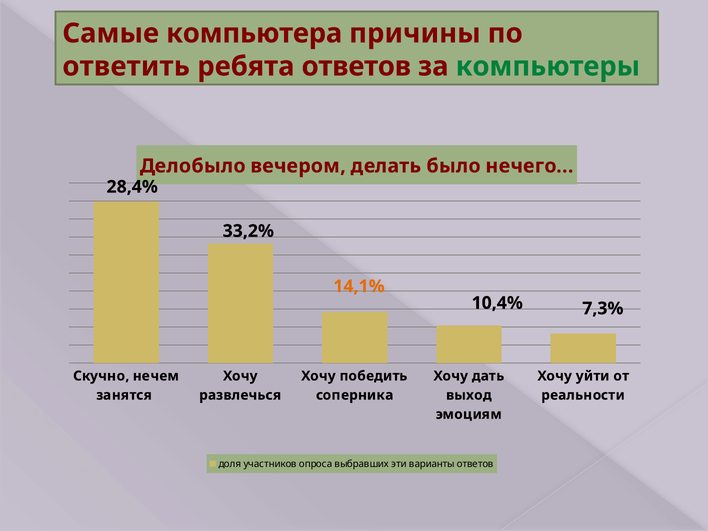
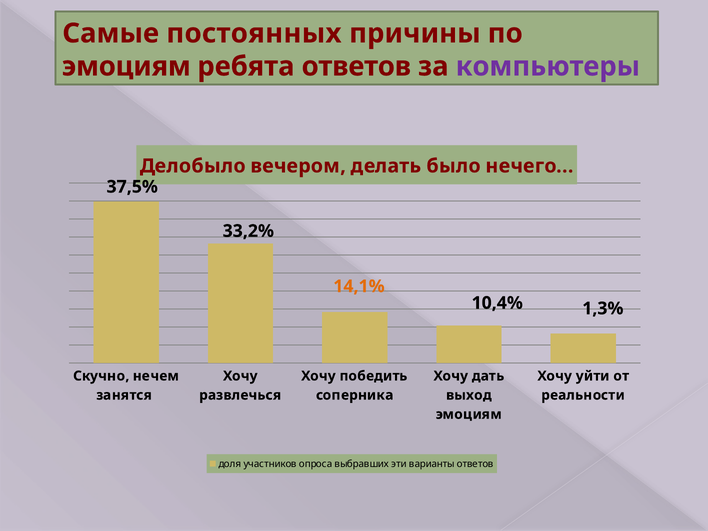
компьютера: компьютера -> постоянных (254, 33)
ответить: ответить -> эмоциям (126, 66)
компьютеры colour: green -> purple (548, 66)
28,4%: 28,4% -> 37,5% (132, 187)
7,3%: 7,3% -> 1,3% (603, 308)
